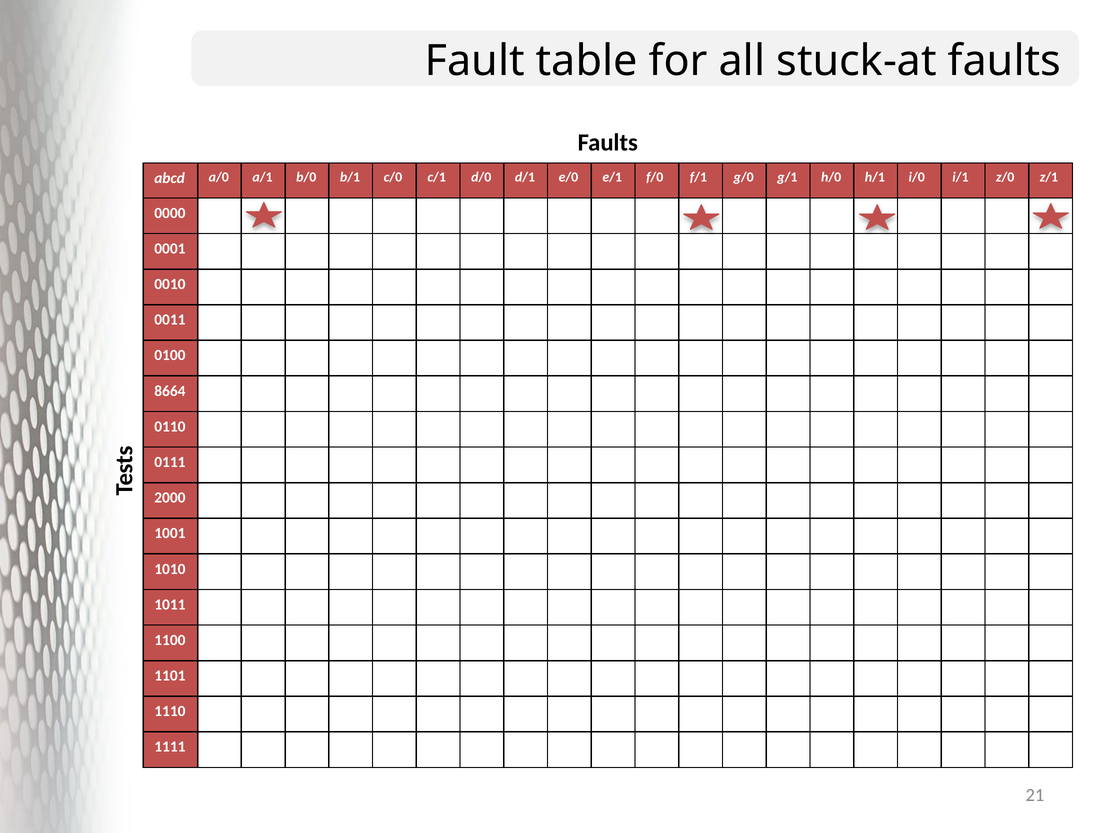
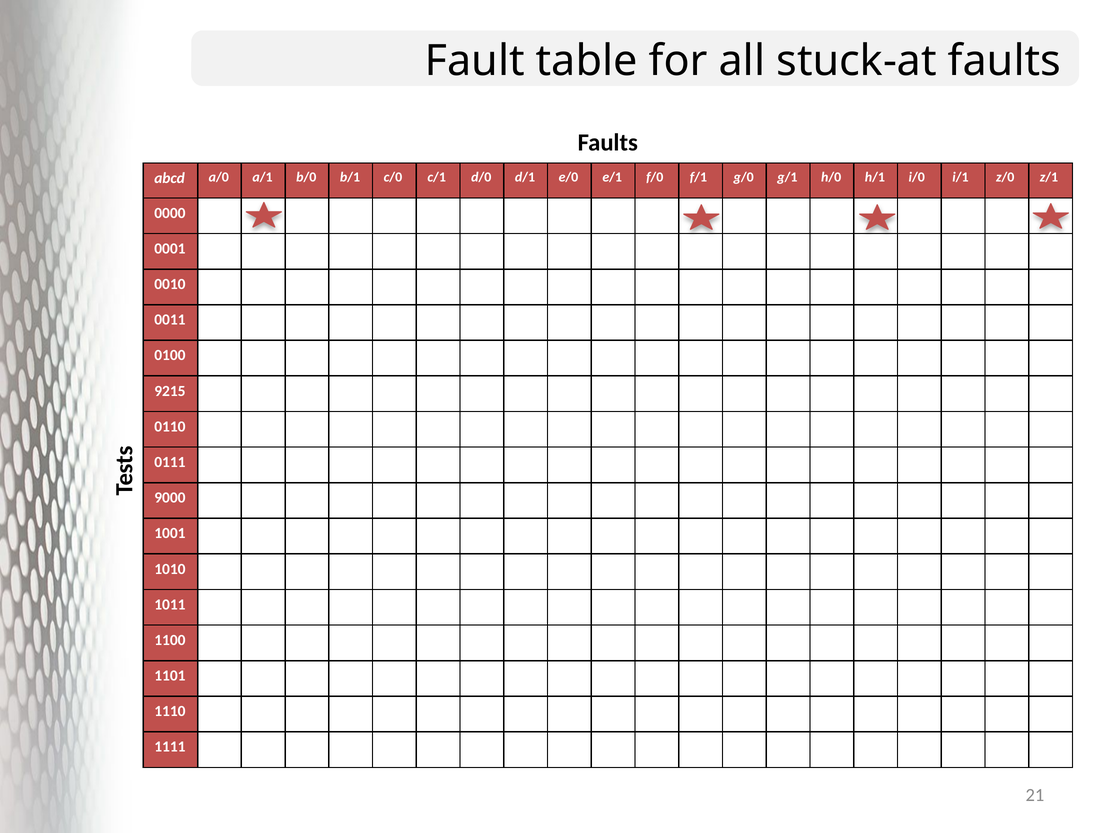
8664: 8664 -> 9215 (170, 391)
2000: 2000 -> 9000 (170, 498)
